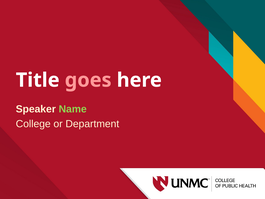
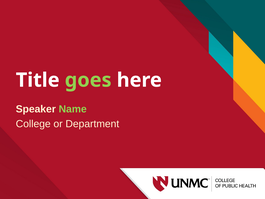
goes colour: pink -> light green (88, 80)
